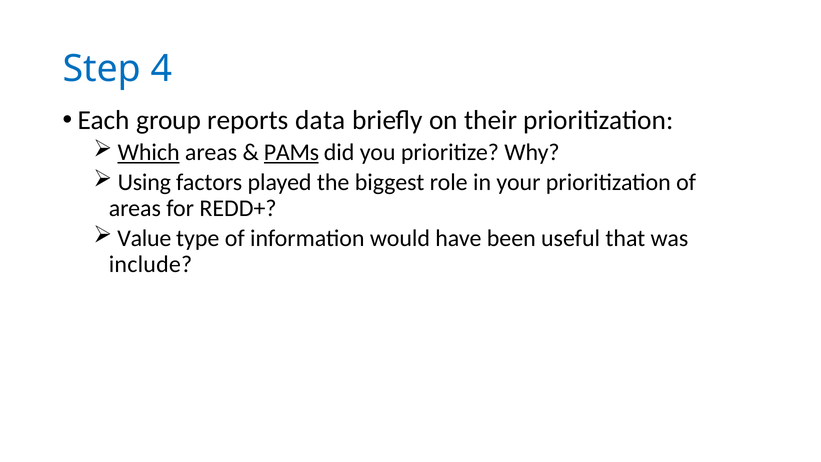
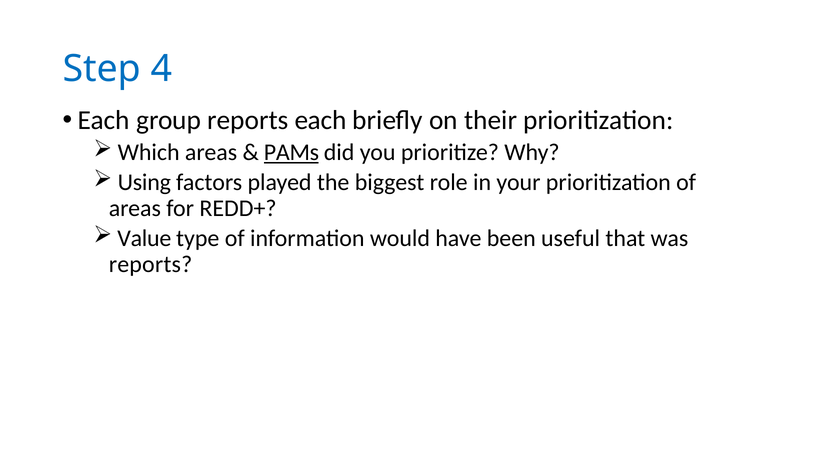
reports data: data -> each (321, 120)
Which underline: present -> none (149, 152)
include: include -> reports (151, 264)
